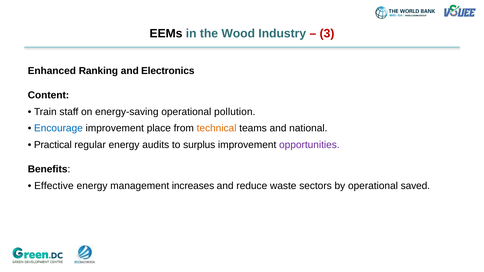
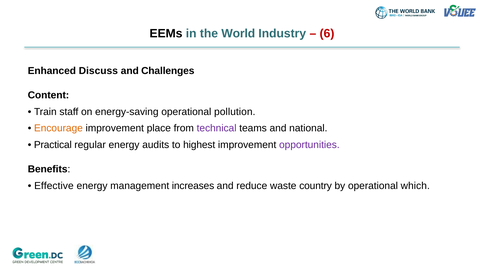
Wood: Wood -> World (238, 34)
3: 3 -> 6 (327, 34)
Ranking: Ranking -> Discuss (98, 71)
Electronics: Electronics -> Challenges (168, 71)
Encourage colour: blue -> orange (58, 128)
technical colour: orange -> purple (217, 128)
surplus: surplus -> highest (199, 145)
sectors: sectors -> country (316, 186)
saved: saved -> which (415, 186)
